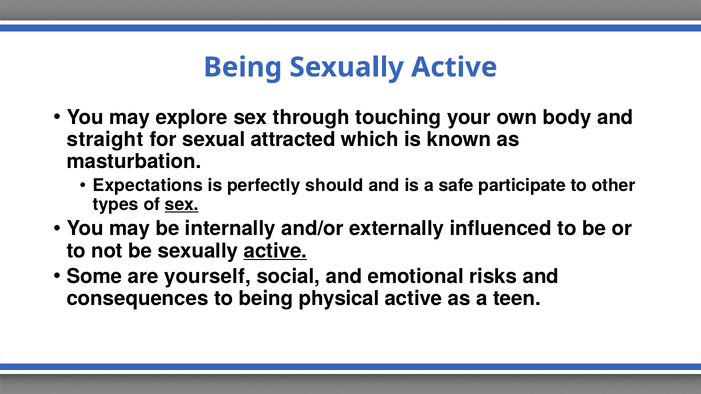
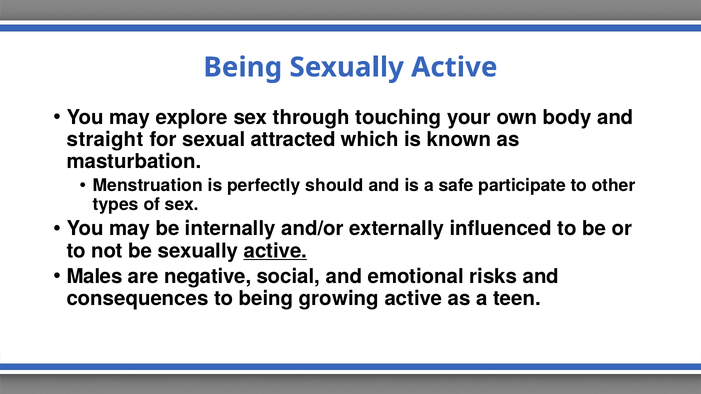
Expectations: Expectations -> Menstruation (148, 186)
sex underline: present -> none (182, 205)
Some: Some -> Males (95, 277)
yourself: yourself -> negative (208, 277)
physical: physical -> growing (339, 299)
